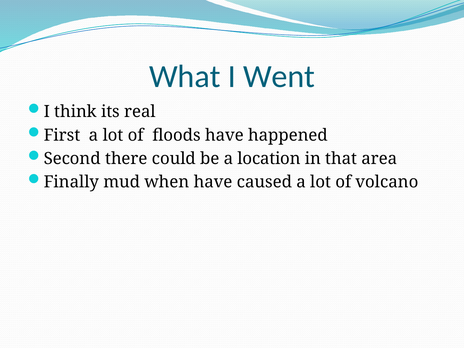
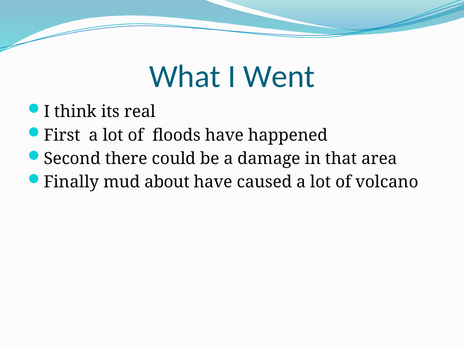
location: location -> damage (269, 159)
when: when -> about (167, 182)
